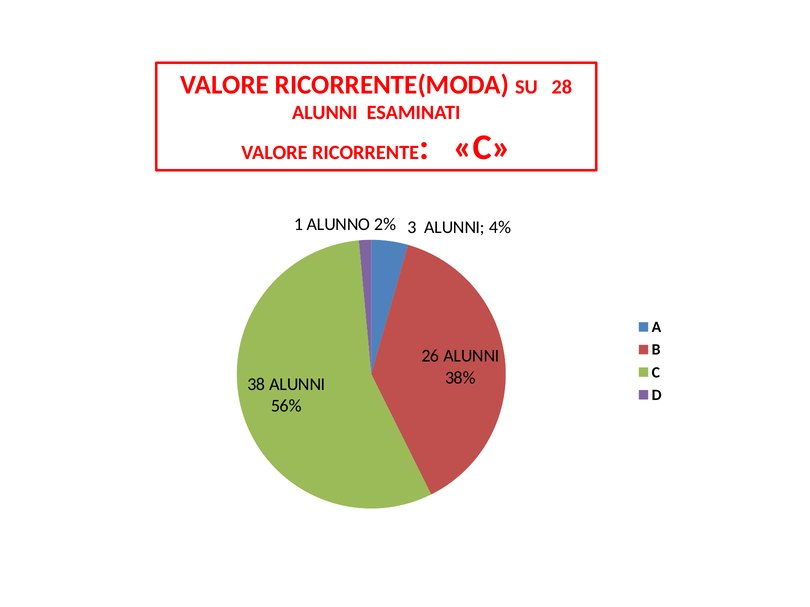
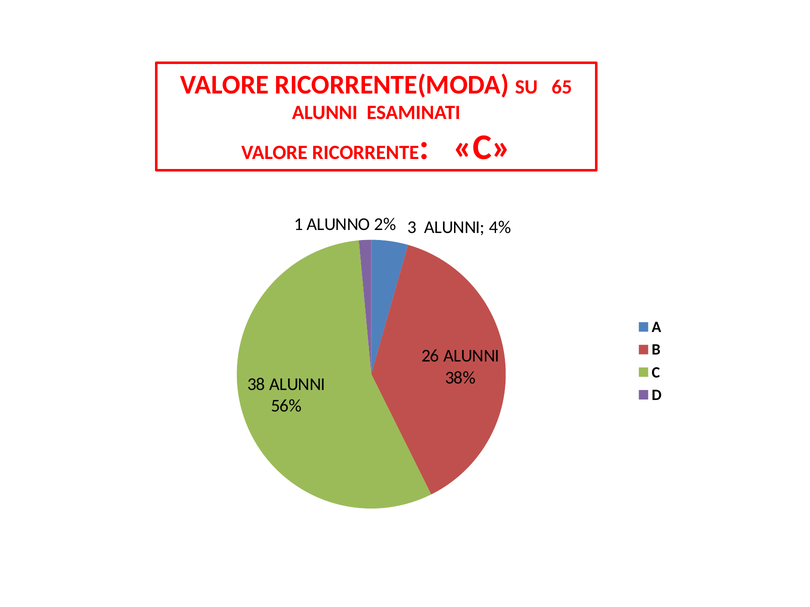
28: 28 -> 65 (562, 87)
